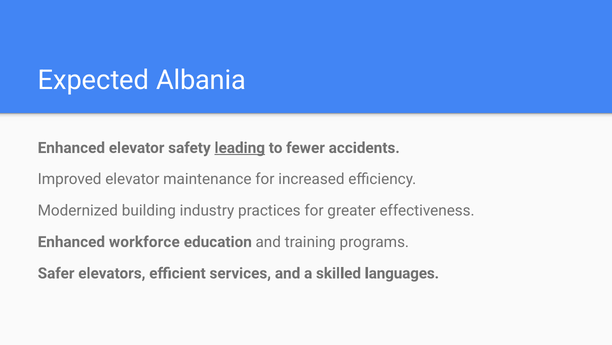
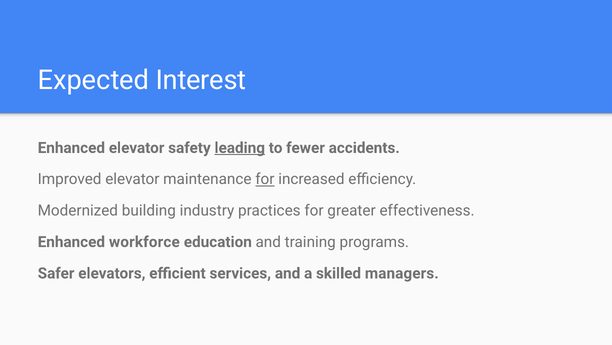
Albania: Albania -> Interest (201, 80)
for underline: none -> present (265, 179)
languages: languages -> managers (402, 273)
